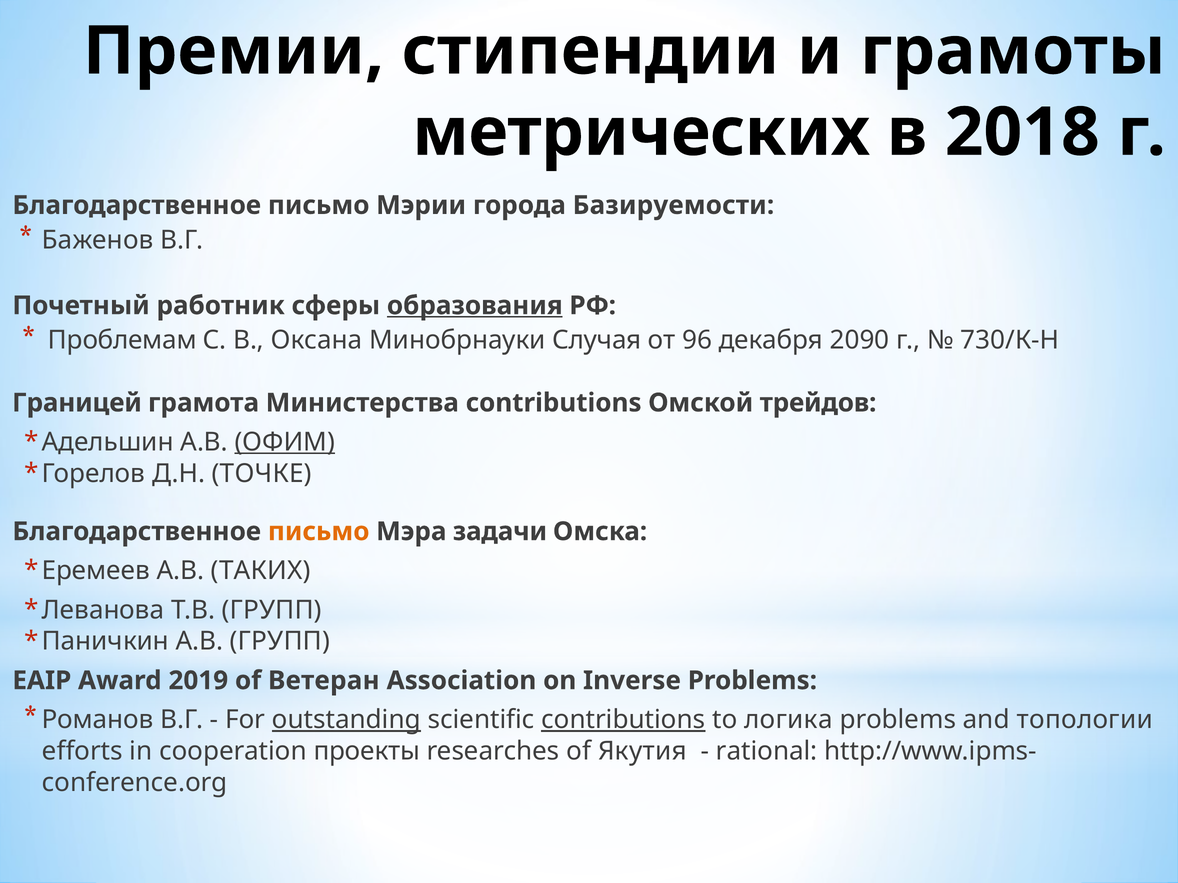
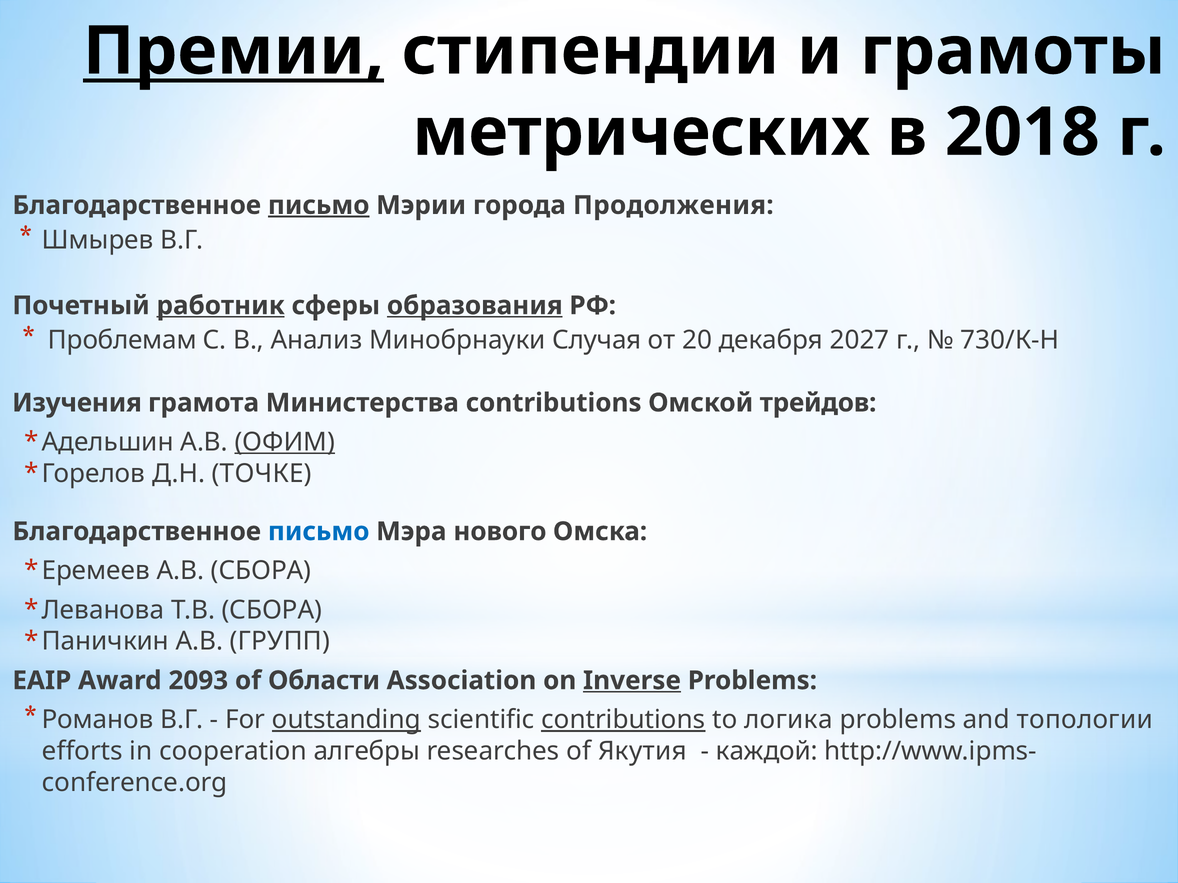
Премии underline: none -> present (233, 51)
письмо underline: none -> present (319, 205)
Базируемости: Базируемости -> Продолжения (673, 205)
Баженов: Баженов -> Шмырев (98, 240)
работник underline: none -> present (221, 306)
Оксана: Оксана -> Анализ (317, 340)
96: 96 -> 20 (697, 340)
2090: 2090 -> 2027 (860, 340)
Границей: Границей -> Изучения (77, 403)
письмо colour: orange -> blue (319, 532)
задачи: задачи -> нового (500, 532)
А.В ТАКИХ: ТАКИХ -> СБОРА (261, 571)
Т.В ГРУПП: ГРУПП -> СБОРА (272, 610)
2019: 2019 -> 2093 (198, 681)
Ветеран: Ветеран -> Области (324, 681)
Inverse underline: none -> present (632, 681)
проекты: проекты -> алгебры (367, 752)
rational: rational -> каждой (767, 752)
